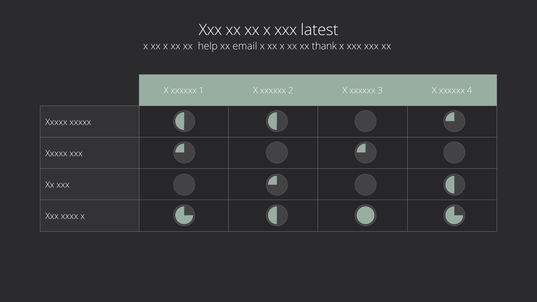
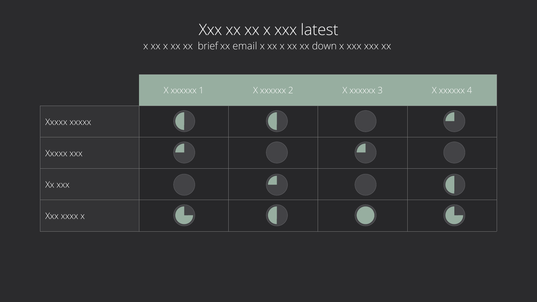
help: help -> brief (208, 46)
thank: thank -> down (324, 46)
